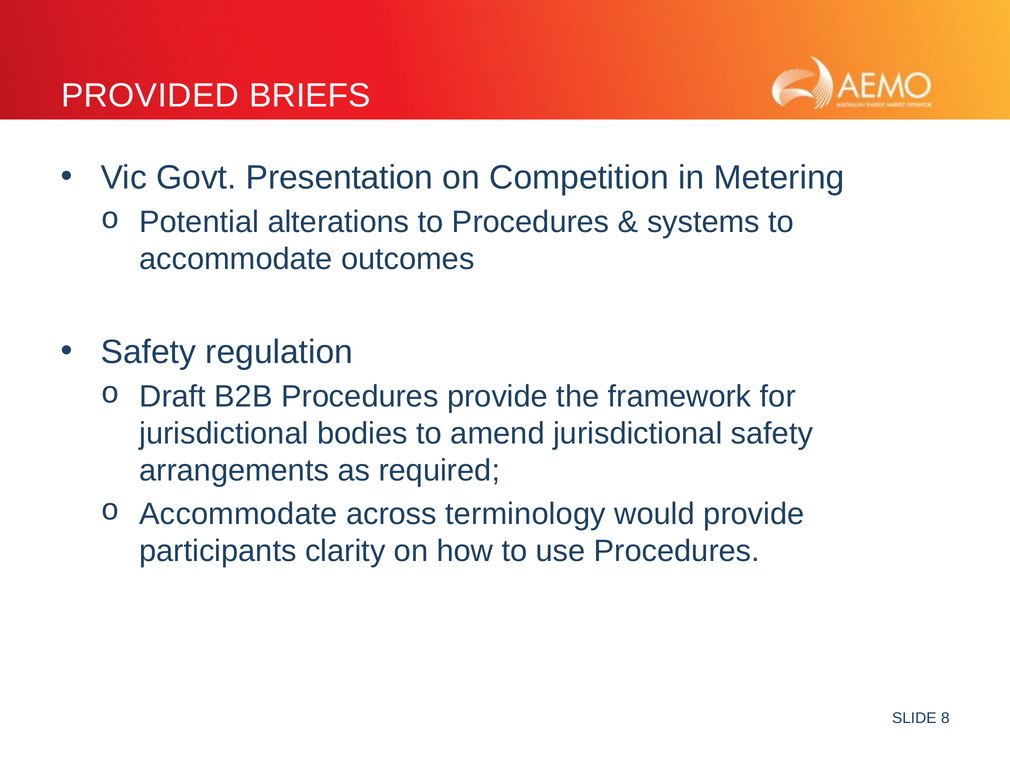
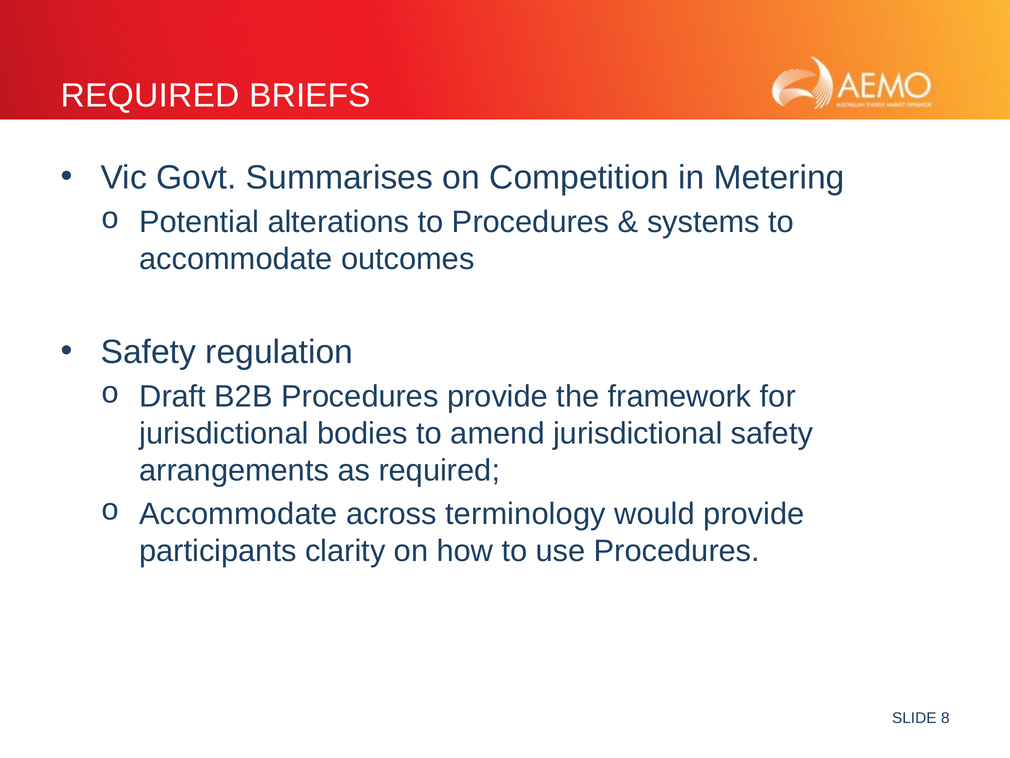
PROVIDED: PROVIDED -> REQUIRED (150, 95)
Presentation: Presentation -> Summarises (340, 178)
